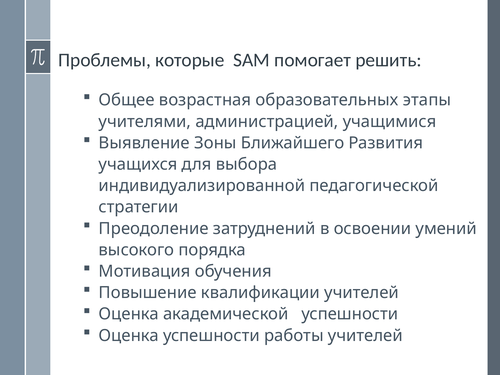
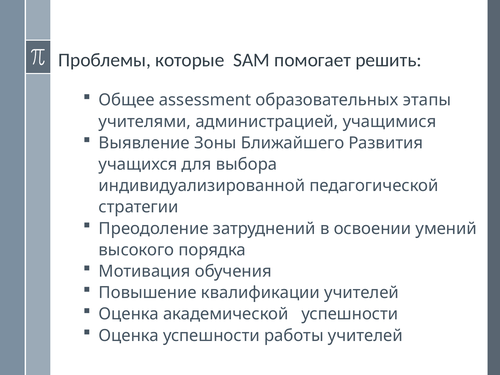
возрастная: возрастная -> assessment (205, 100)
